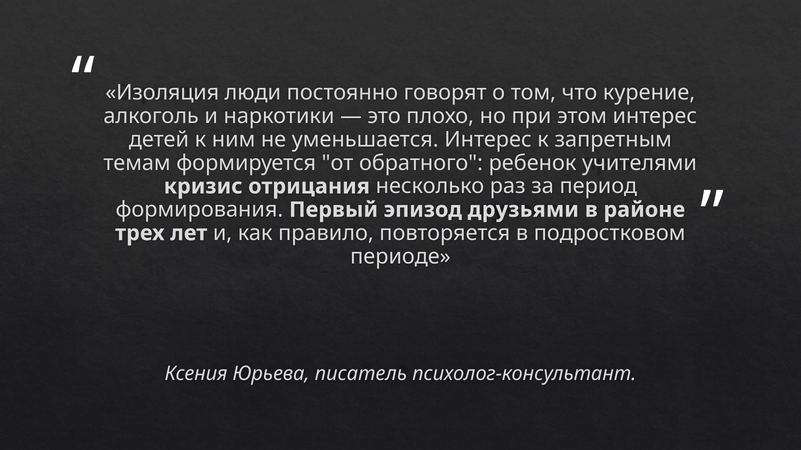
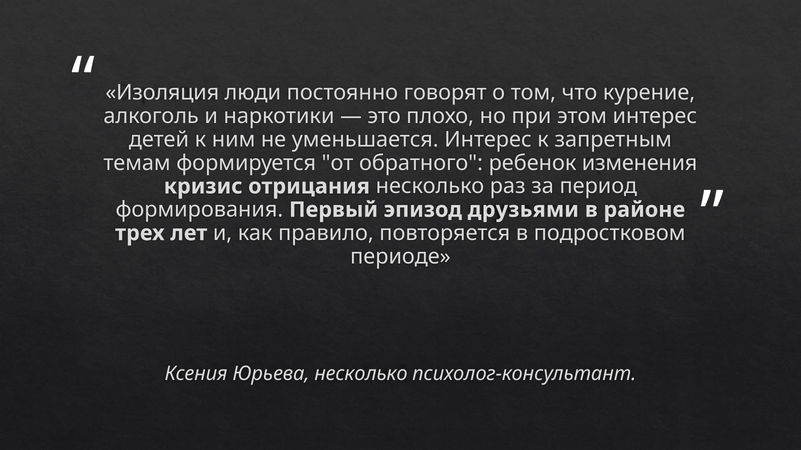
учителями: учителями -> изменения (640, 163)
Юрьева писатель: писатель -> несколько (361, 374)
